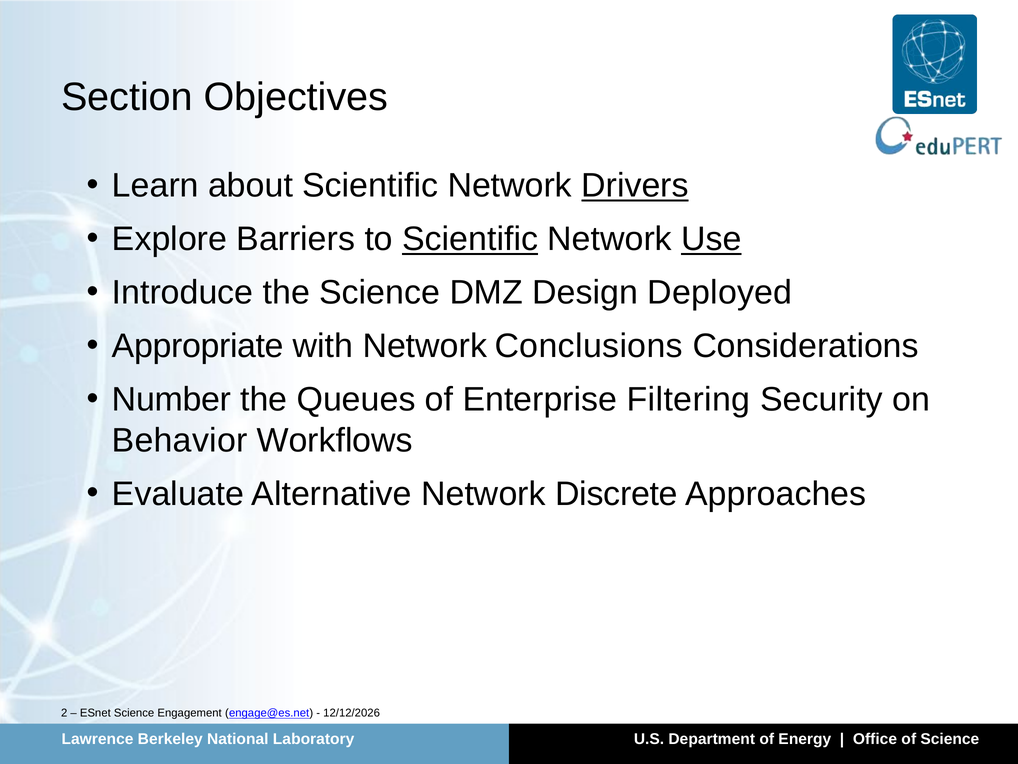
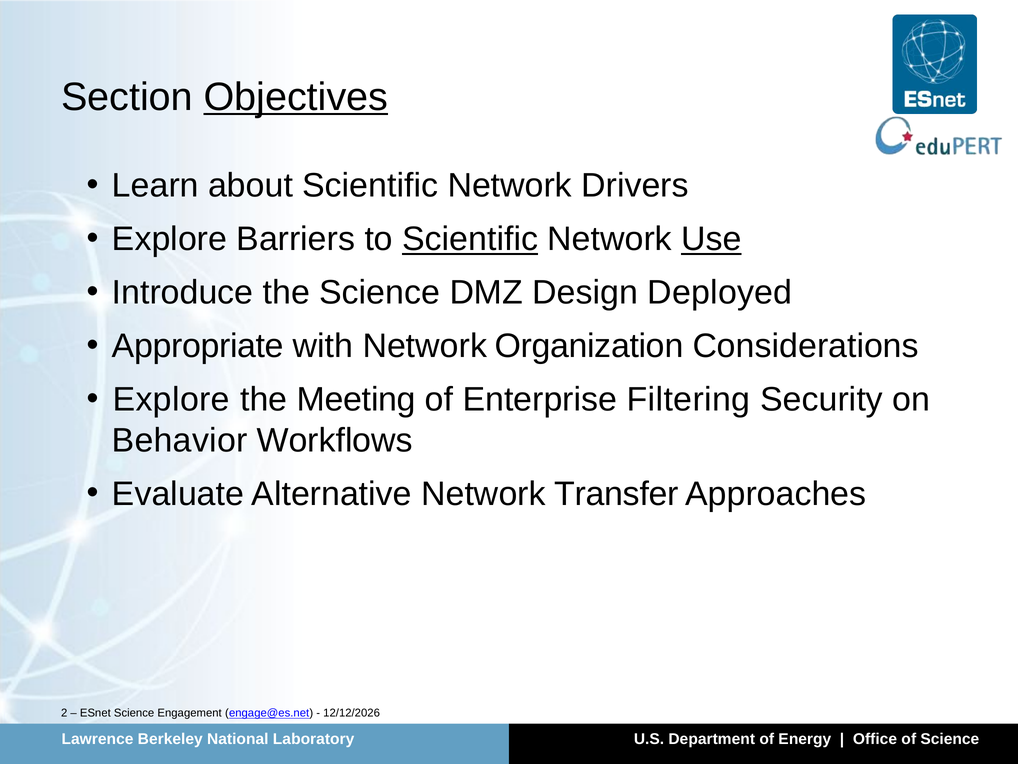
Objectives underline: none -> present (296, 97)
Drivers underline: present -> none (635, 186)
Conclusions: Conclusions -> Organization (589, 346)
Number: Number -> Explore (171, 400)
Queues: Queues -> Meeting (356, 400)
Discrete: Discrete -> Transfer (616, 494)
